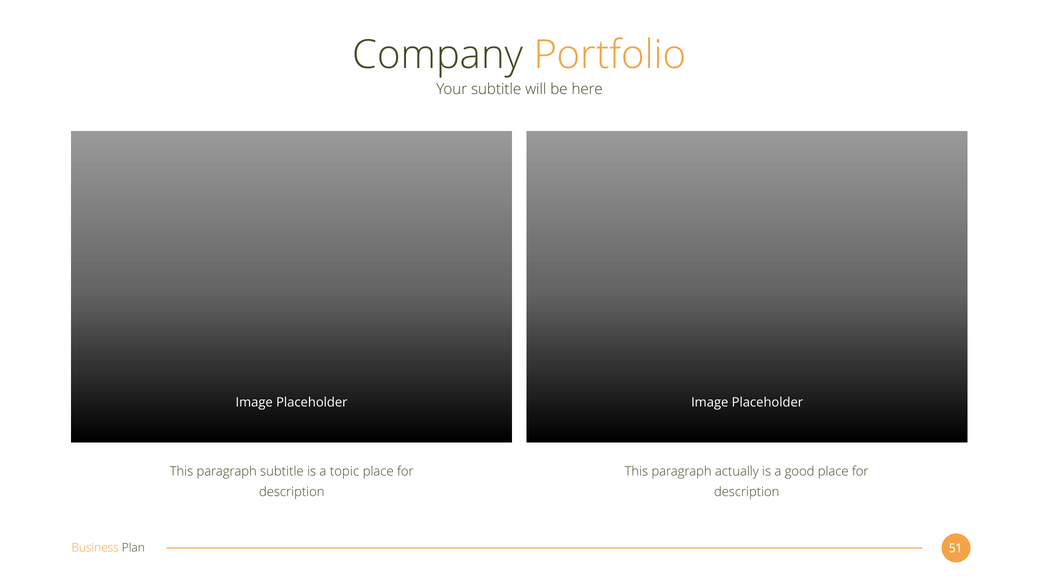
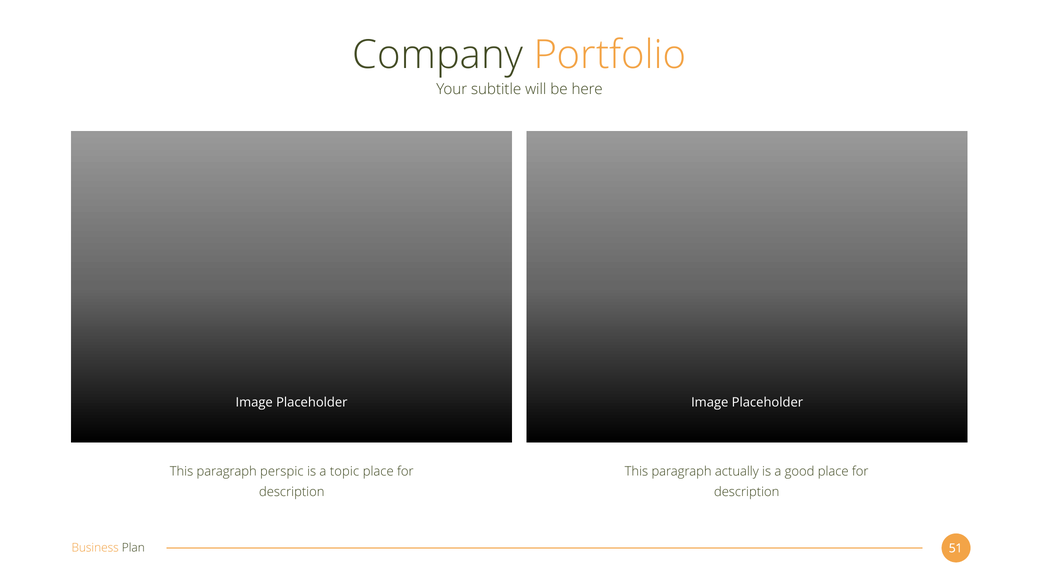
paragraph subtitle: subtitle -> perspic (282, 471)
